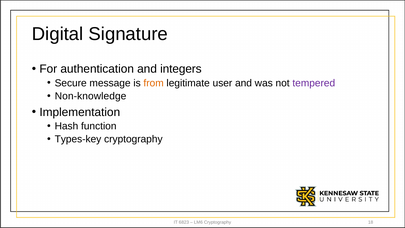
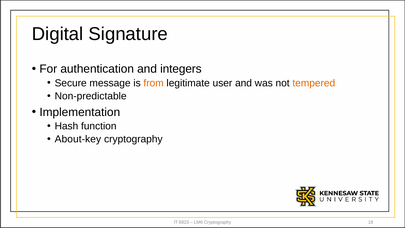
tempered colour: purple -> orange (314, 83)
Non-knowledge: Non-knowledge -> Non-predictable (91, 96)
Types-key: Types-key -> About-key (78, 139)
